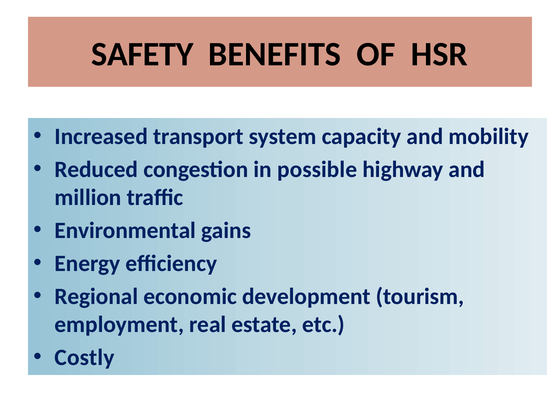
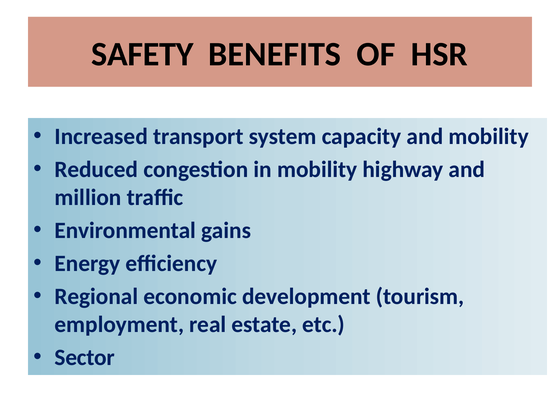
in possible: possible -> mobility (317, 170)
Costly: Costly -> Sector (85, 357)
